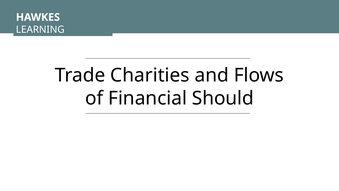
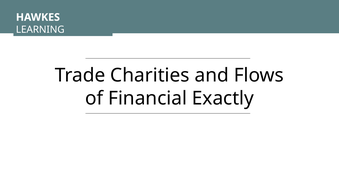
Should: Should -> Exactly (223, 98)
